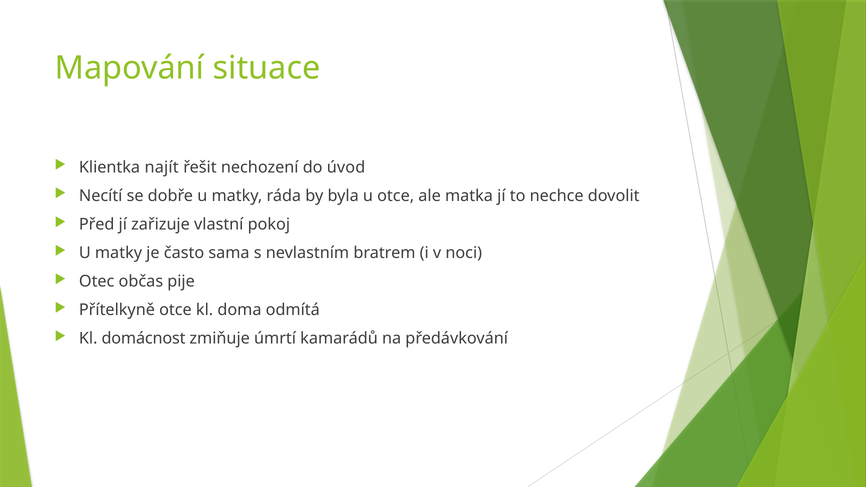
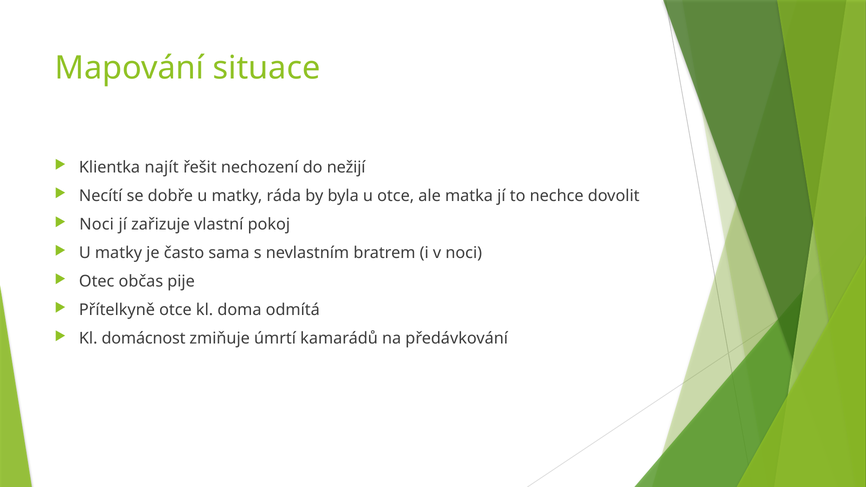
úvod: úvod -> nežijí (346, 168)
Před: Před -> Noci (97, 225)
